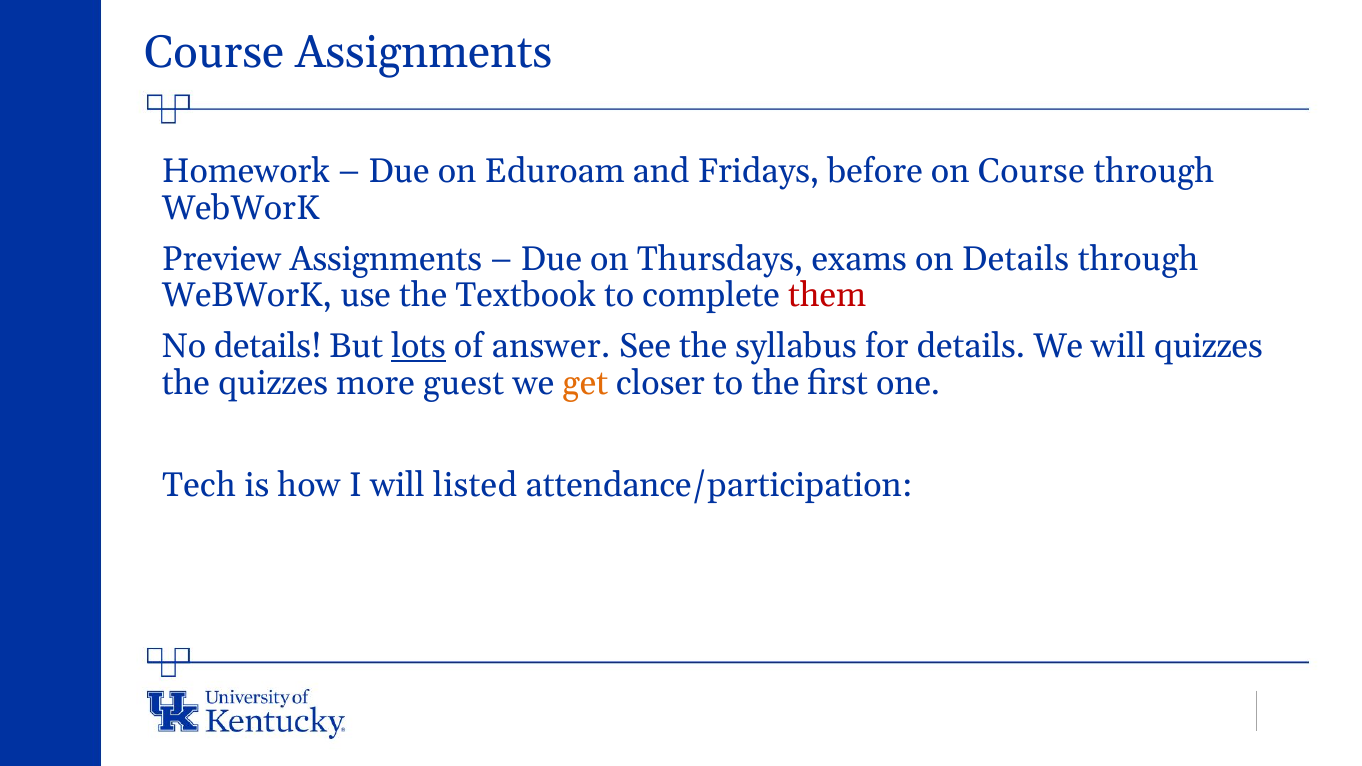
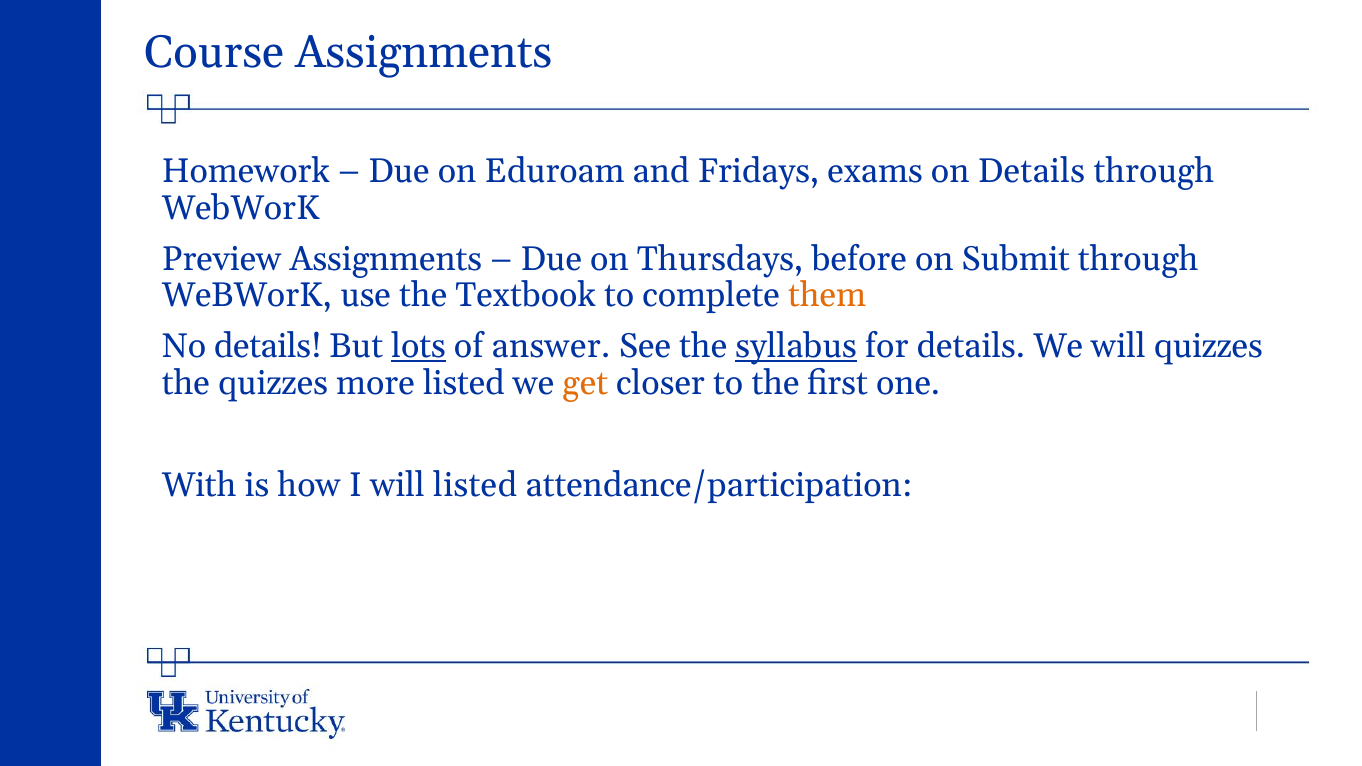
before: before -> exams (875, 171)
on Course: Course -> Details (1031, 171)
exams: exams -> before (859, 259)
on Details: Details -> Submit (1016, 259)
them colour: red -> orange (827, 296)
syllabus underline: none -> present (796, 347)
more guest: guest -> listed (464, 383)
Tech: Tech -> With (199, 485)
